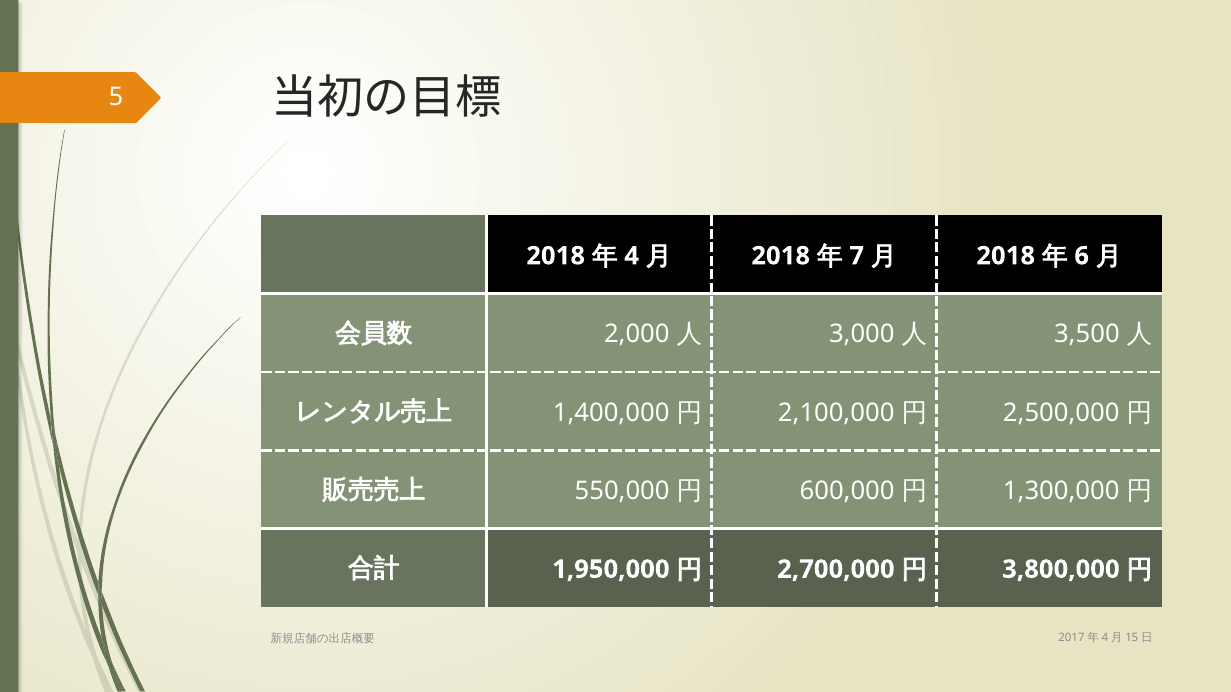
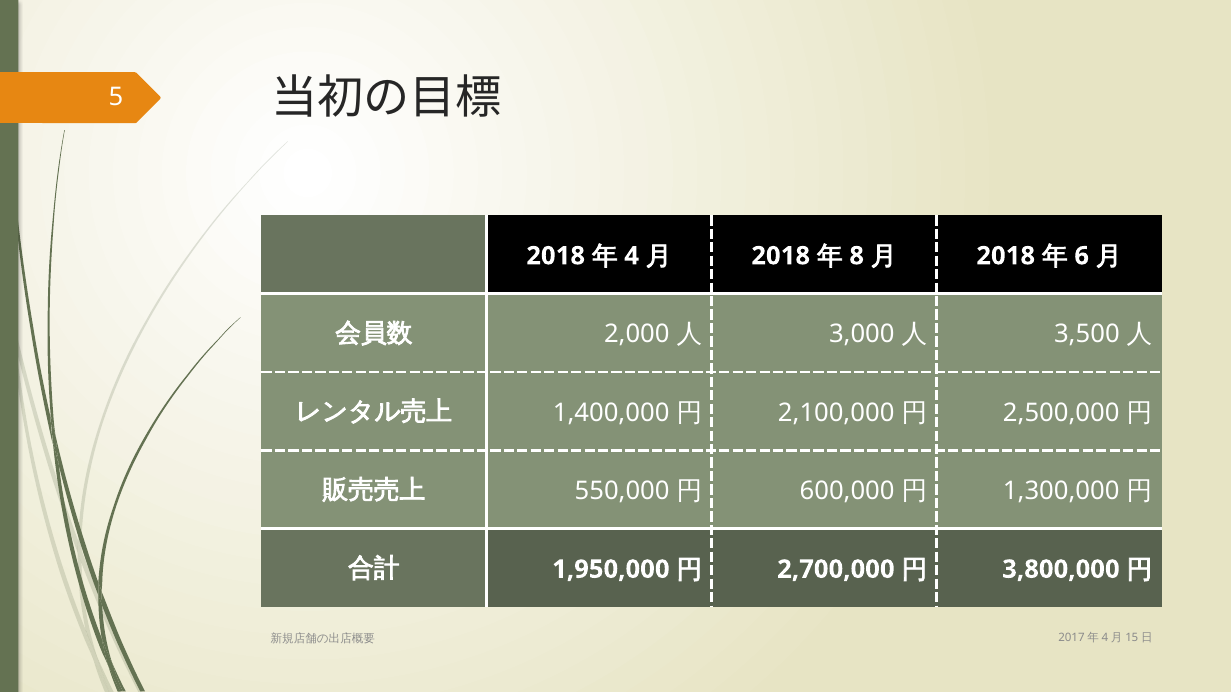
7: 7 -> 8 (857, 256)
